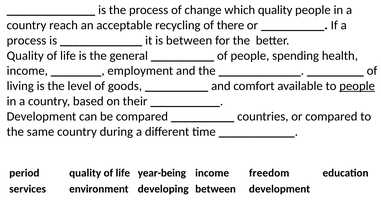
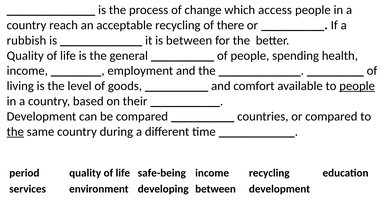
which quality: quality -> access (275, 10)
process: process -> rubbish (26, 40)
the underline: none -> present (15, 132)
year-being: year-being -> safe-being (162, 173)
income freedom: freedom -> recycling (269, 173)
